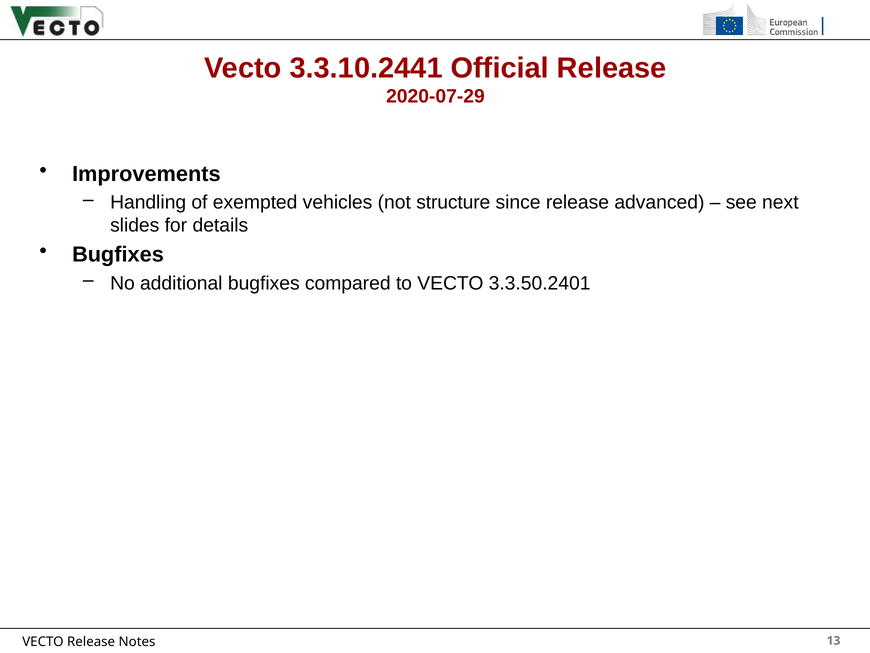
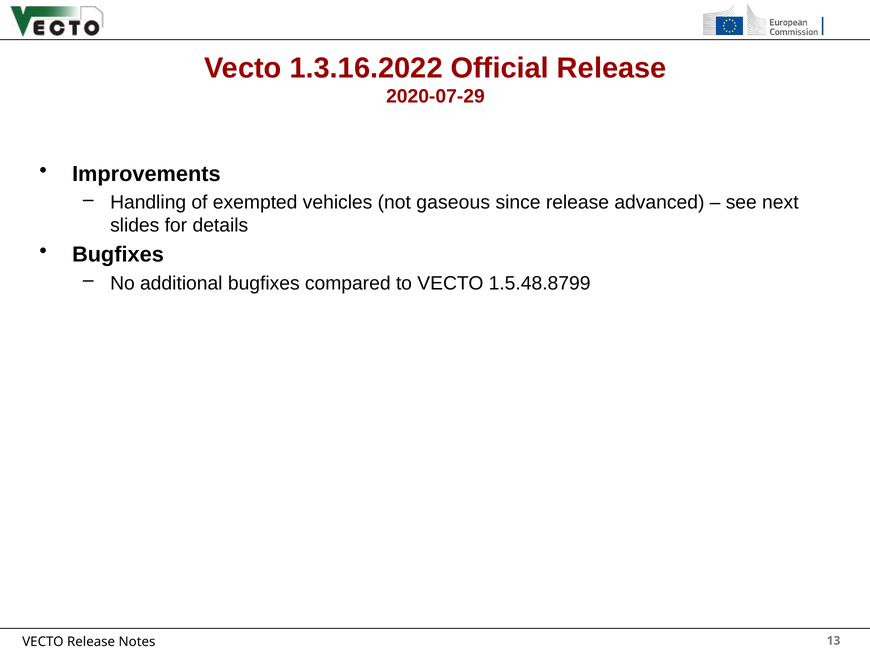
3.3.10.2441: 3.3.10.2441 -> 1.3.16.2022 (366, 68)
structure: structure -> gaseous (453, 202)
3.3.50.2401: 3.3.50.2401 -> 1.5.48.8799 (540, 283)
